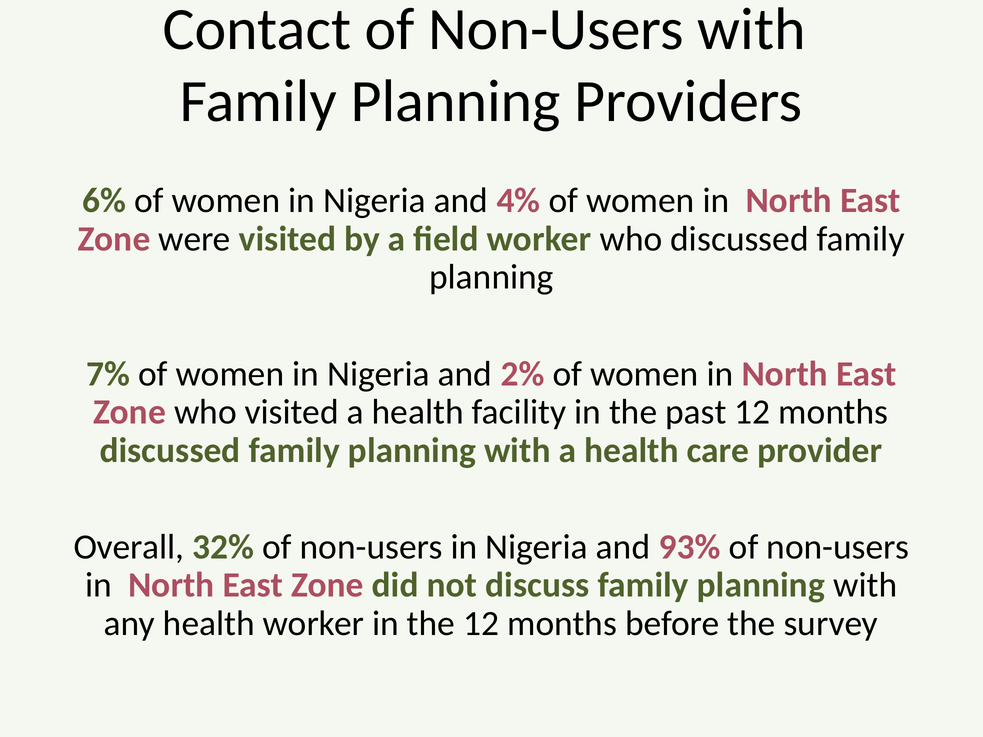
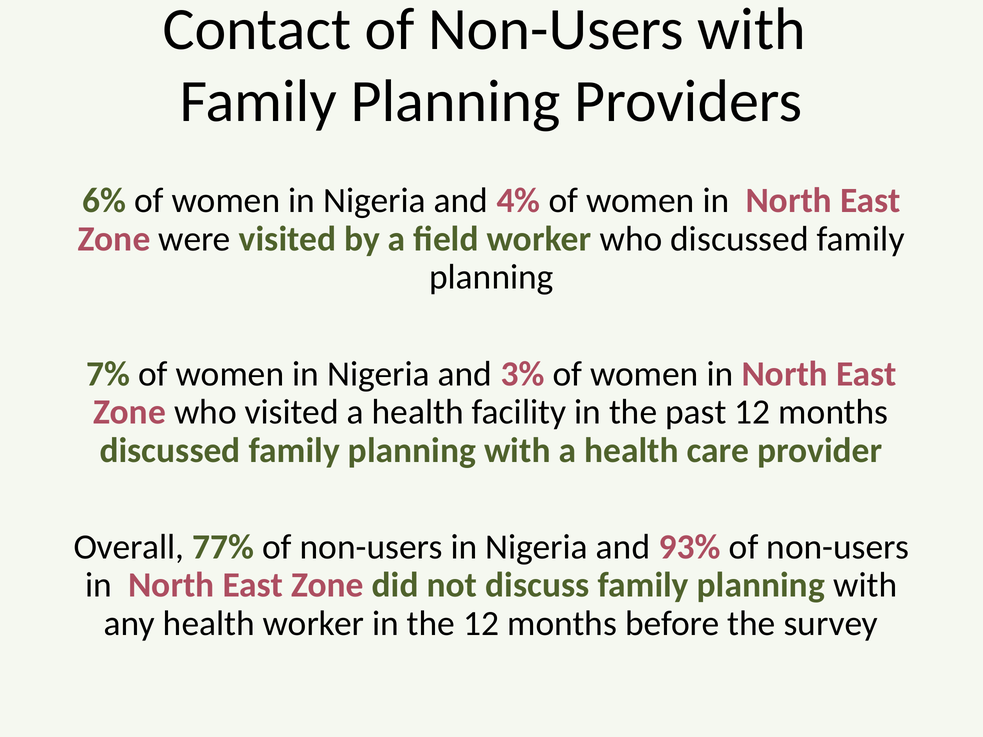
2%: 2% -> 3% (523, 374)
32%: 32% -> 77% (223, 547)
